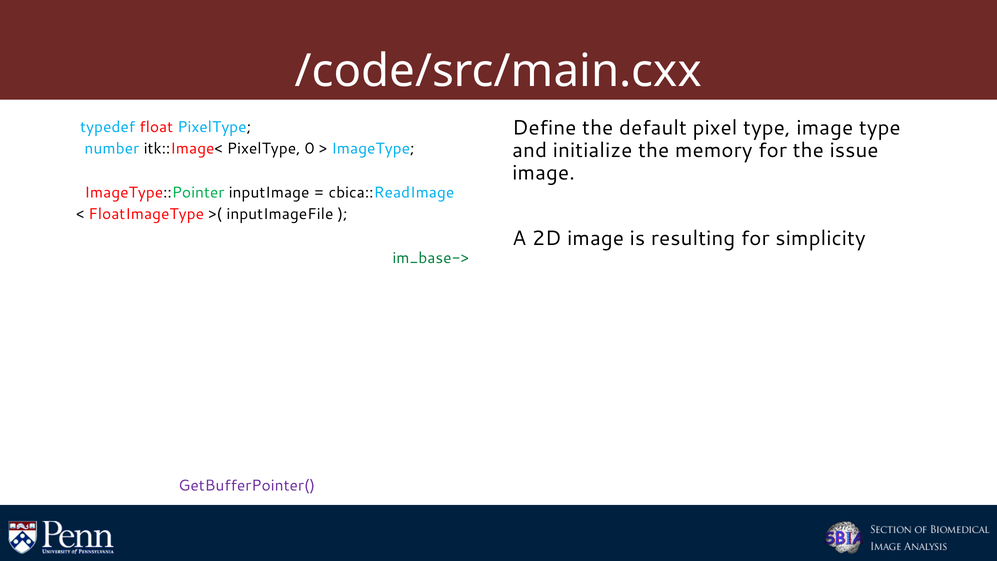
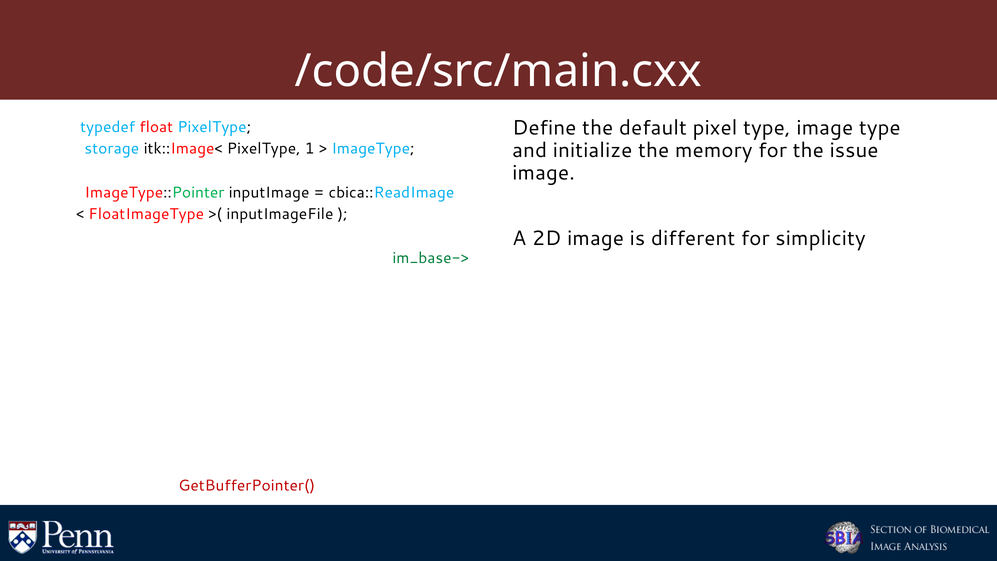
number: number -> storage (112, 149)
0: 0 -> 1 (310, 149)
resulting: resulting -> different (693, 238)
GetBufferPointer( colour: purple -> red (247, 485)
